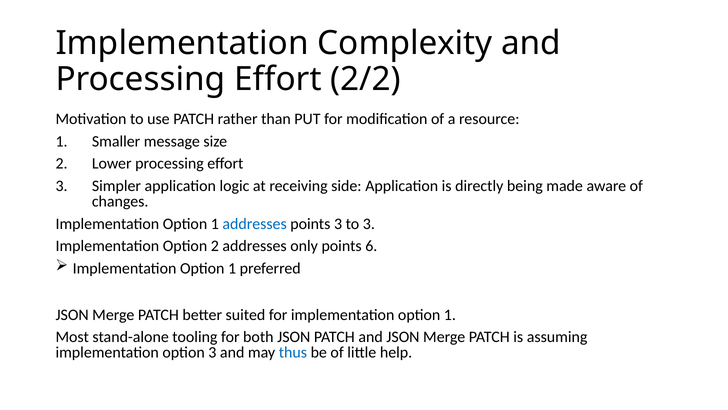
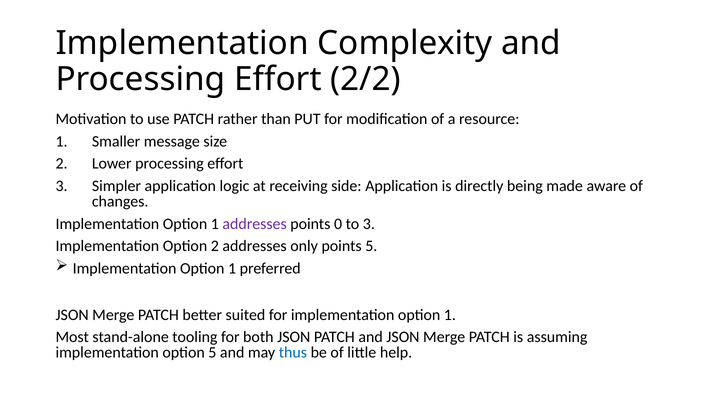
addresses colour: blue -> purple (255, 224)
points 3: 3 -> 0 (338, 224)
points 6: 6 -> 5 (371, 246)
option 3: 3 -> 5 (212, 352)
